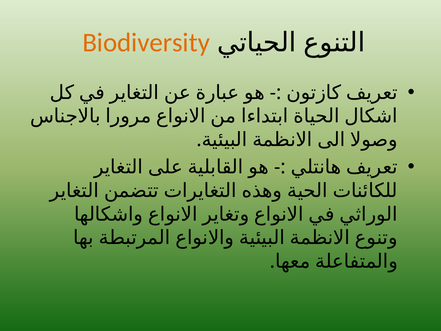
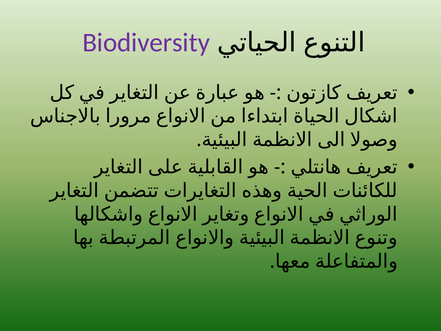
Biodiversity colour: orange -> purple (146, 43)
